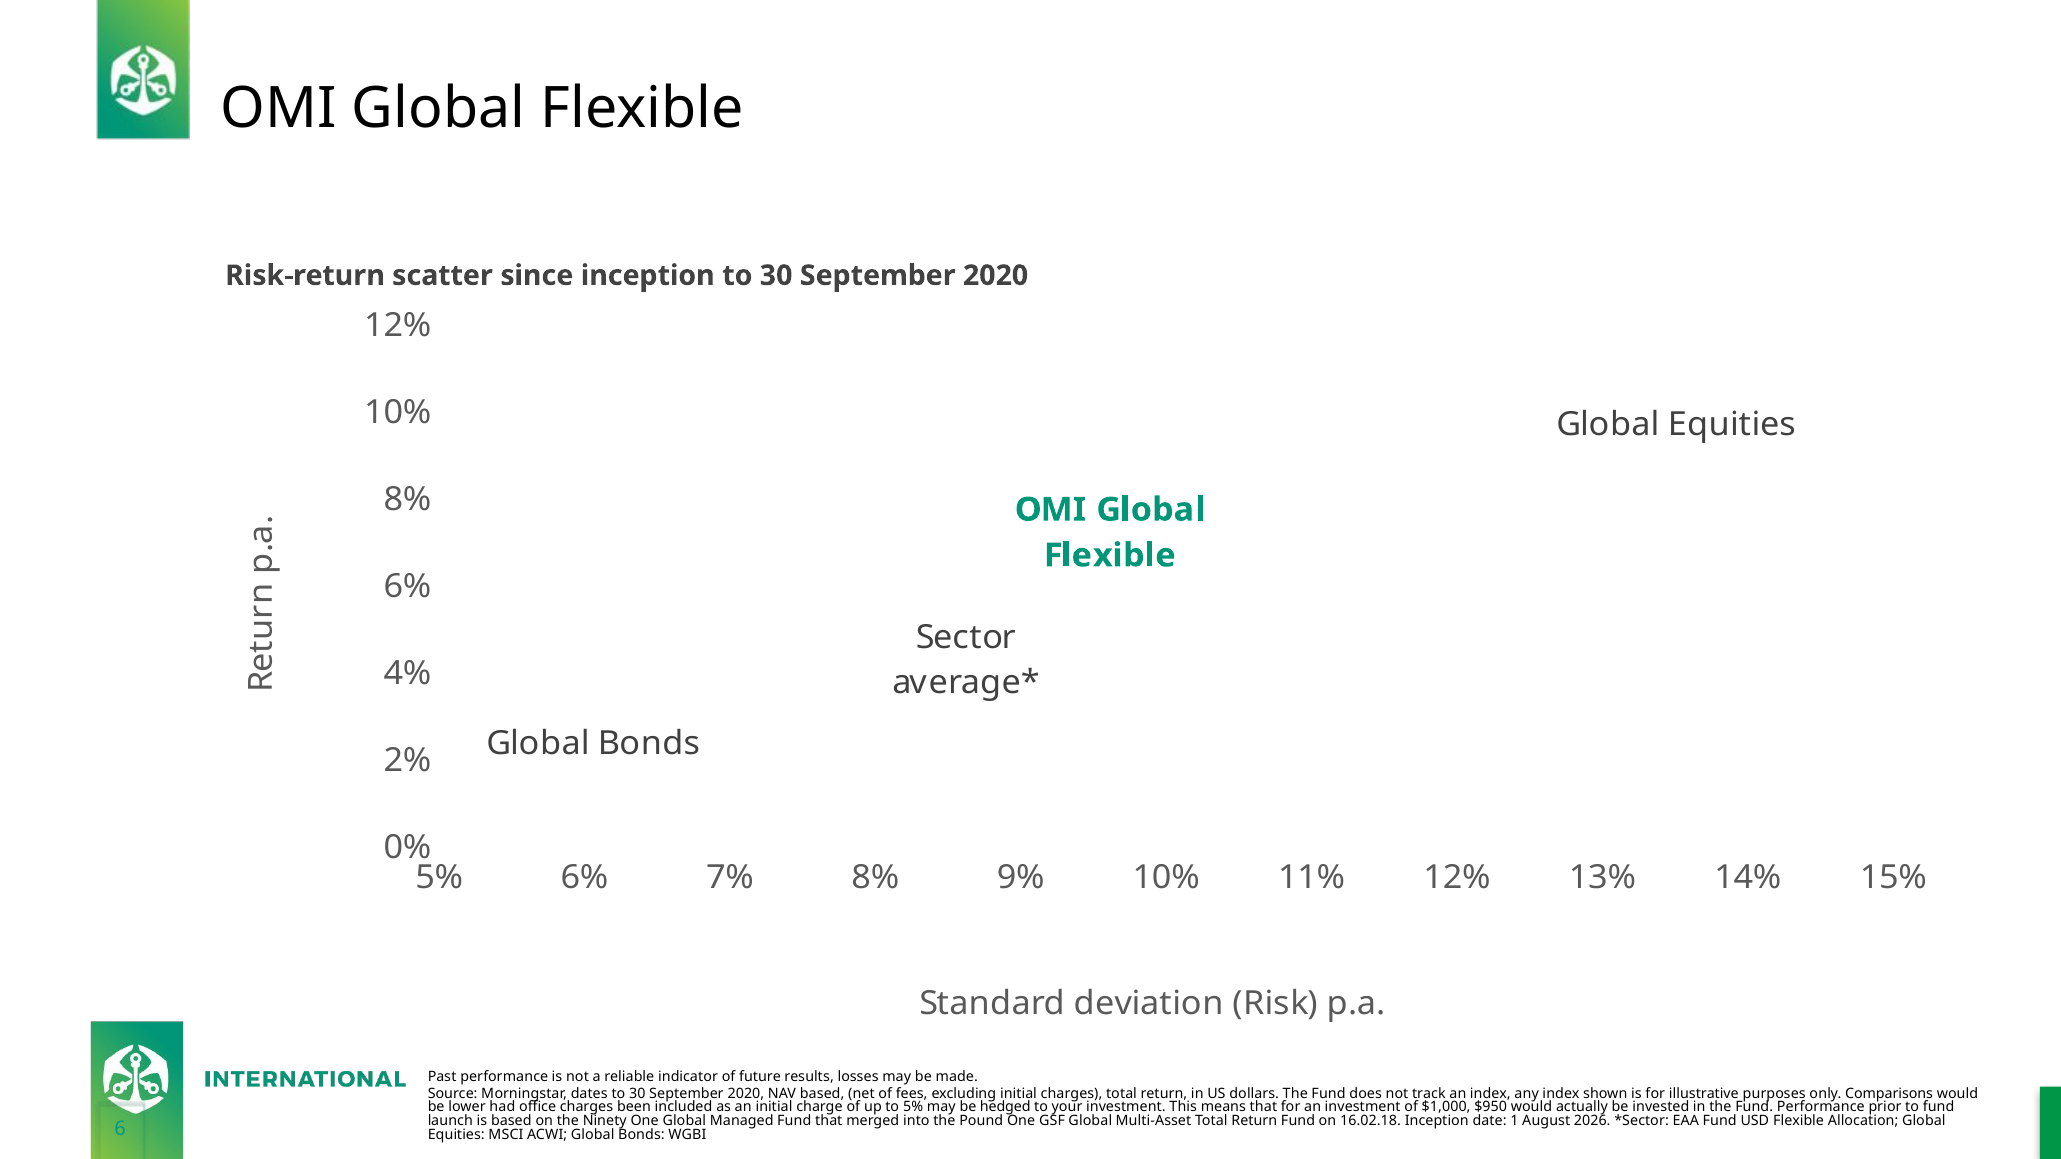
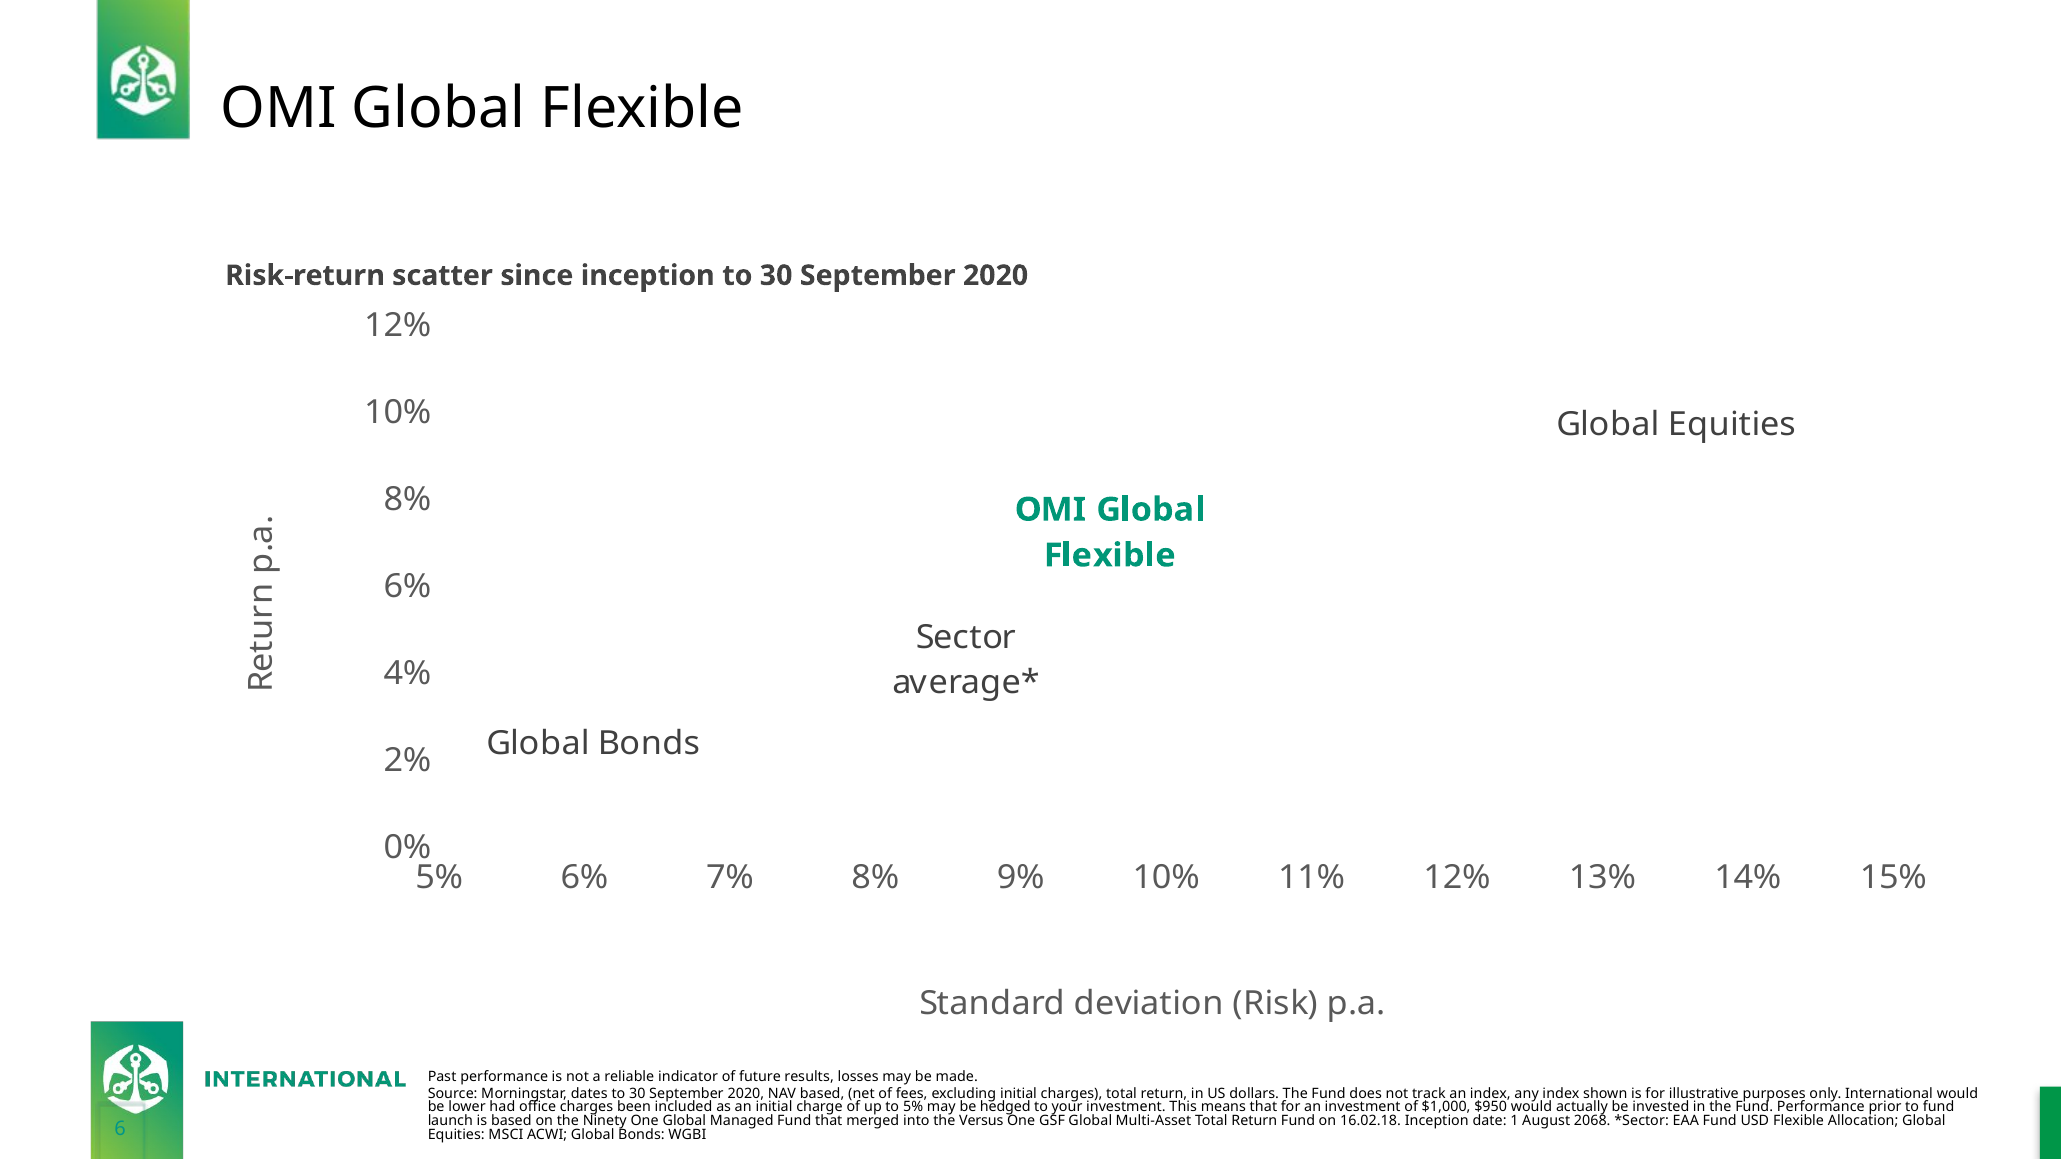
Comparisons: Comparisons -> International (1889, 1094)
Pound: Pound -> Versus (981, 1121)
2026: 2026 -> 2068 (1592, 1121)
